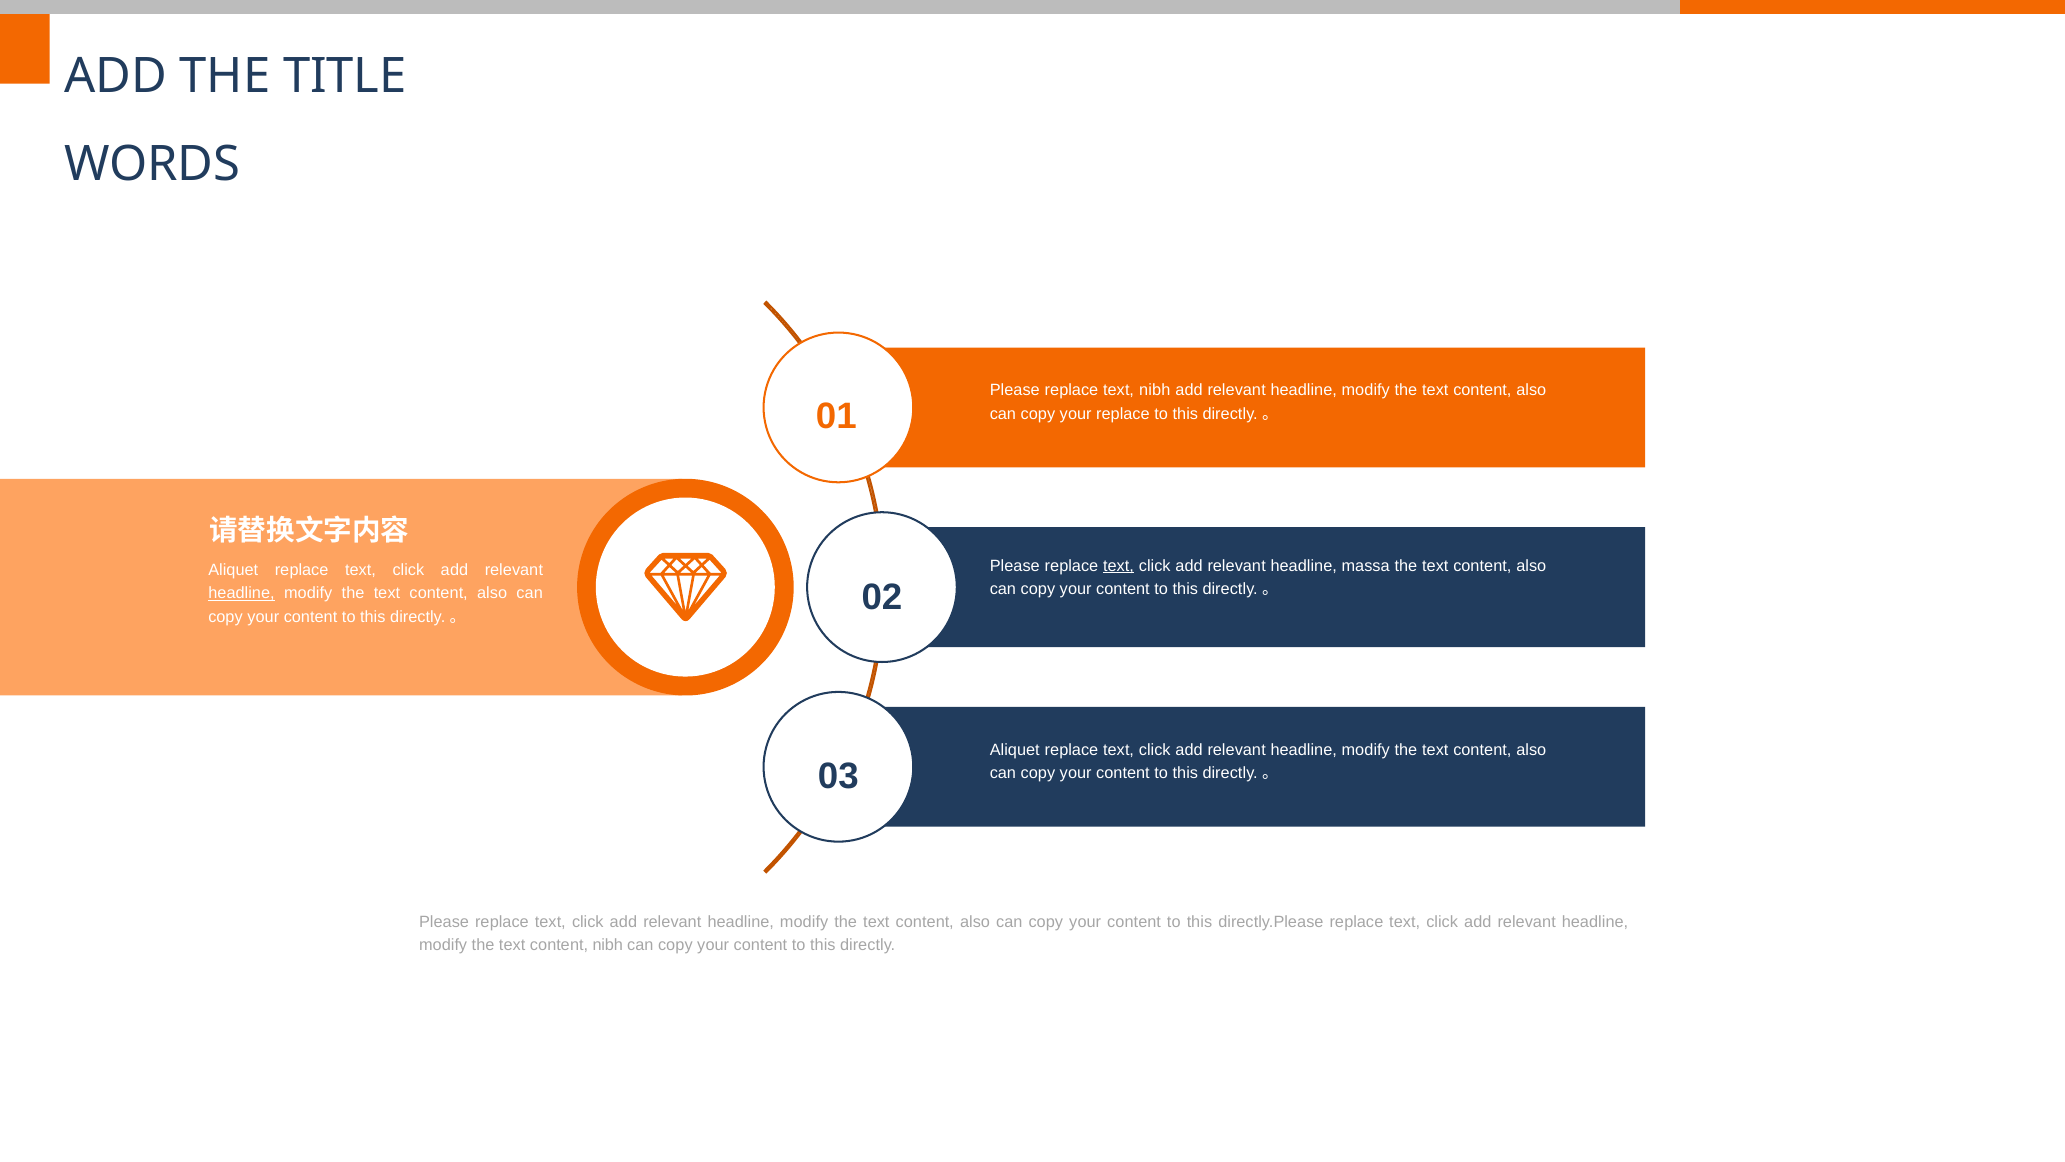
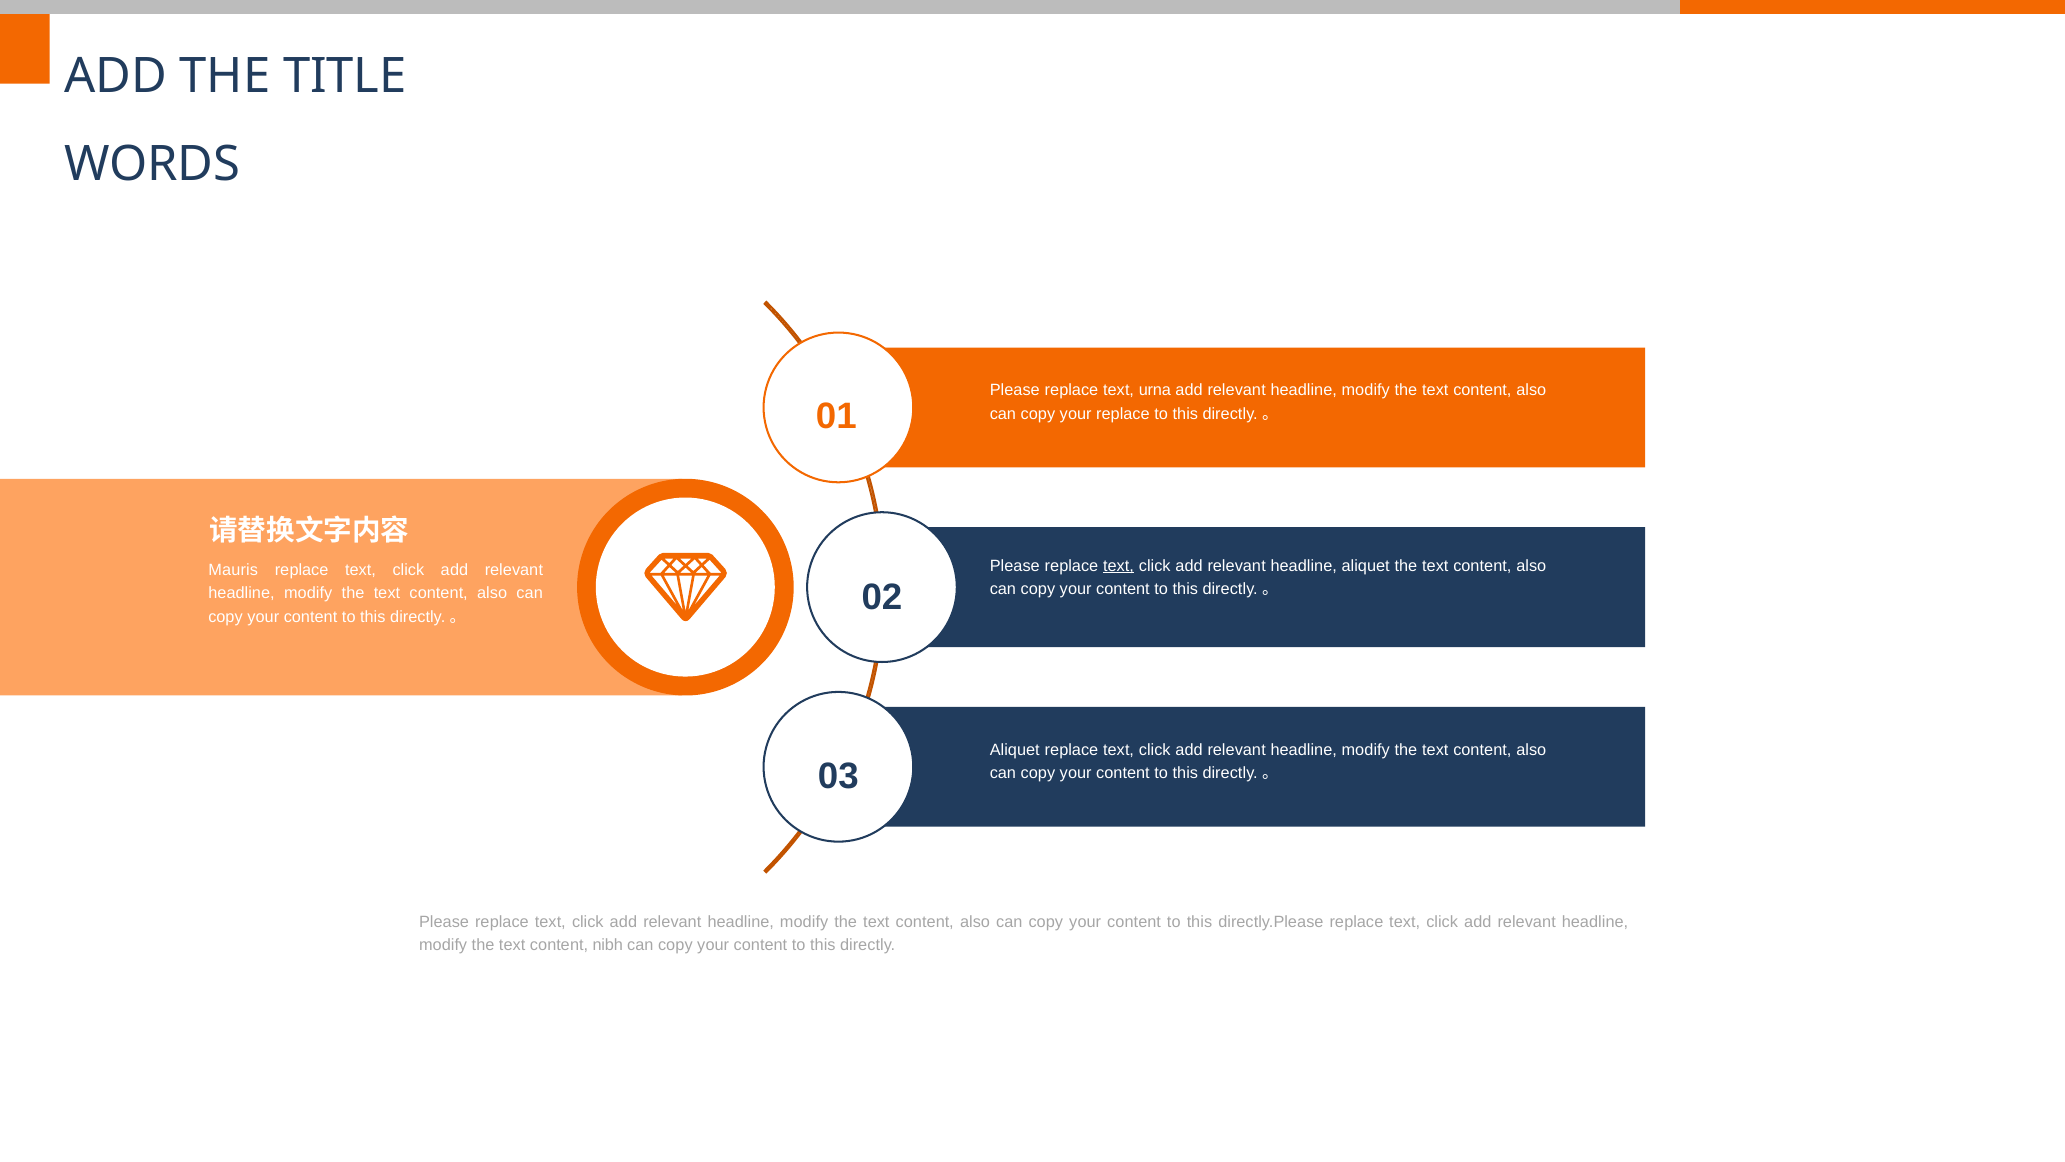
text nibh: nibh -> urna (1155, 390)
headline massa: massa -> aliquet (1366, 565)
Aliquet: Aliquet -> Mauris (233, 570)
headline underline: present -> none (242, 593)
